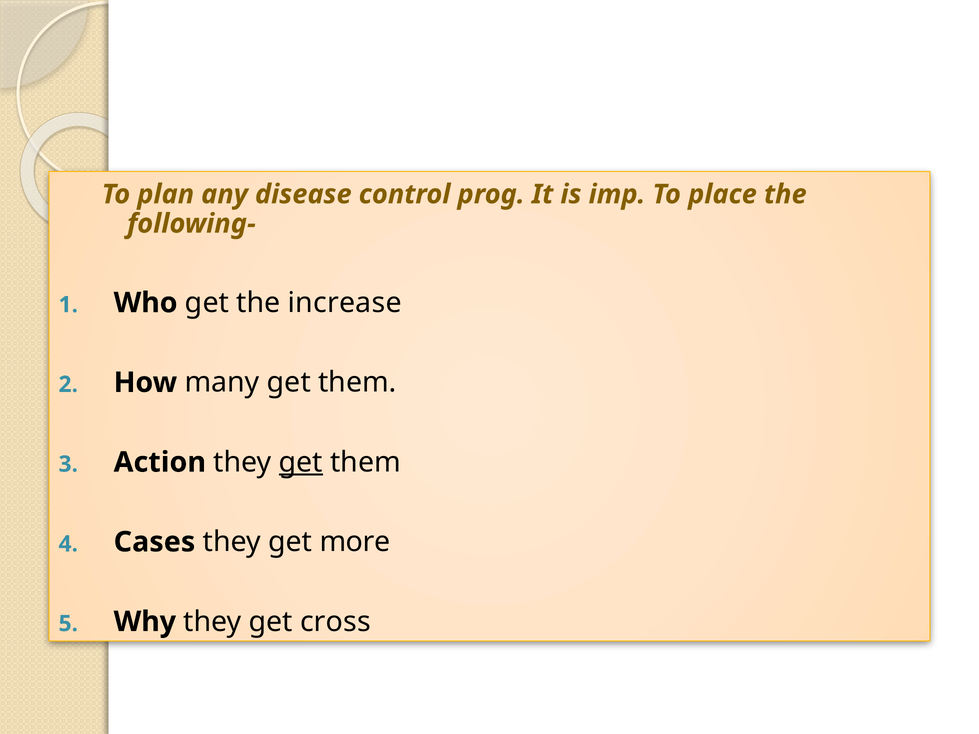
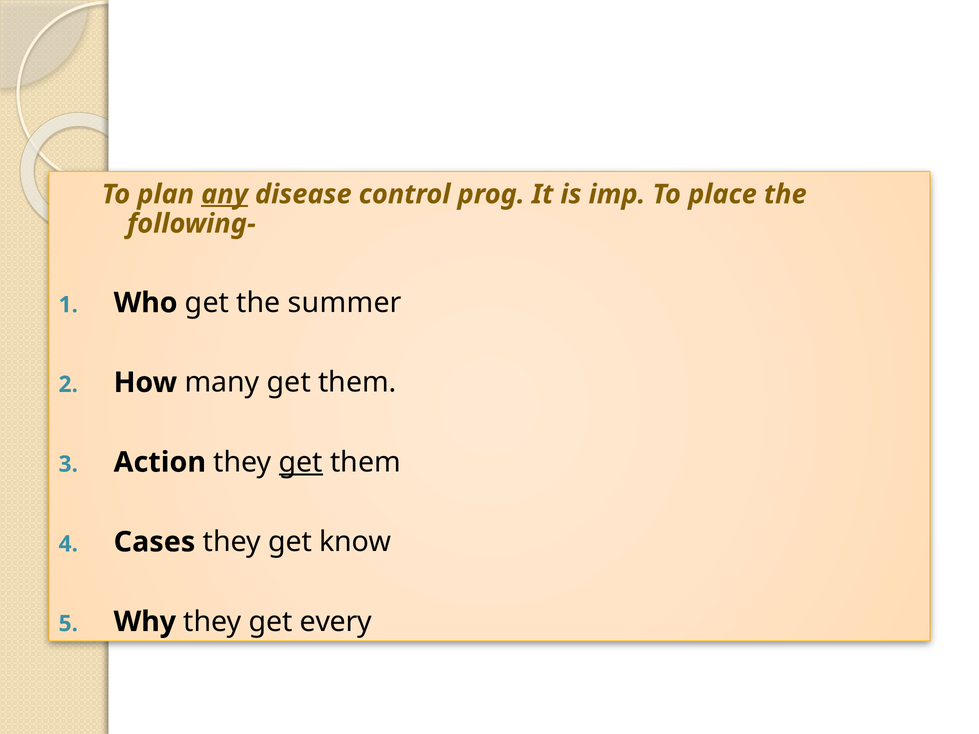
any underline: none -> present (225, 194)
increase: increase -> summer (345, 303)
more: more -> know (355, 542)
cross: cross -> every (336, 622)
